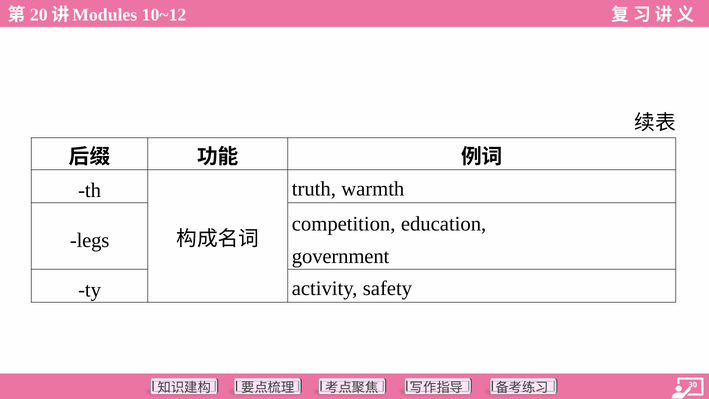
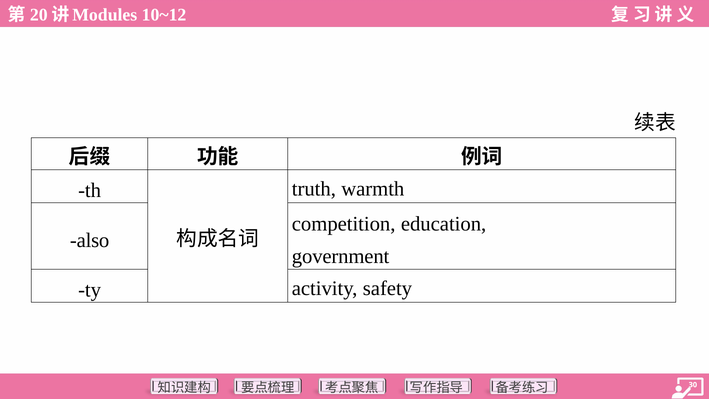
legs: legs -> also (90, 240)
